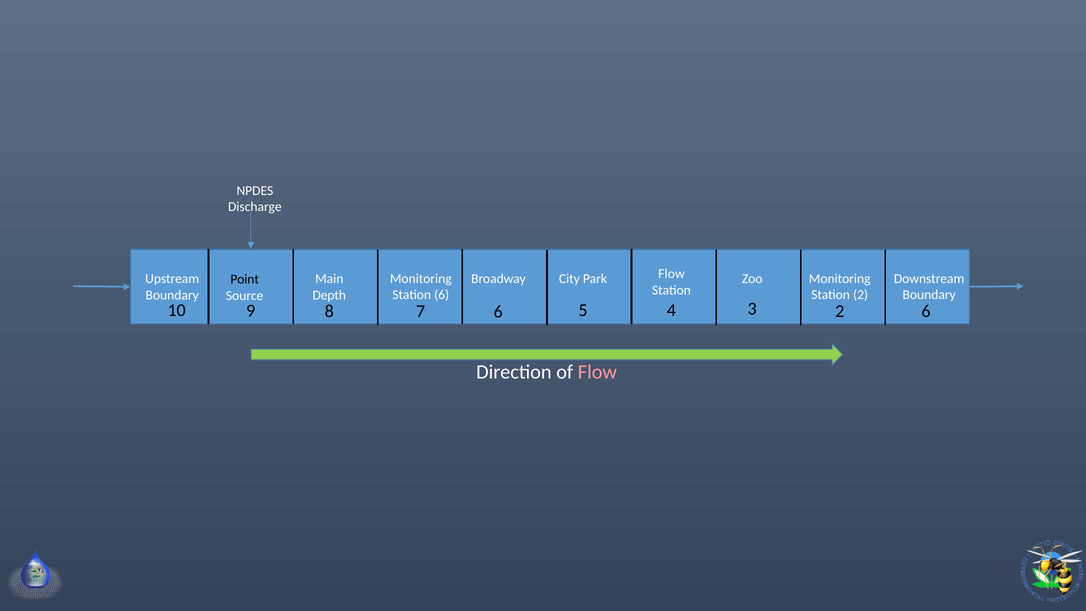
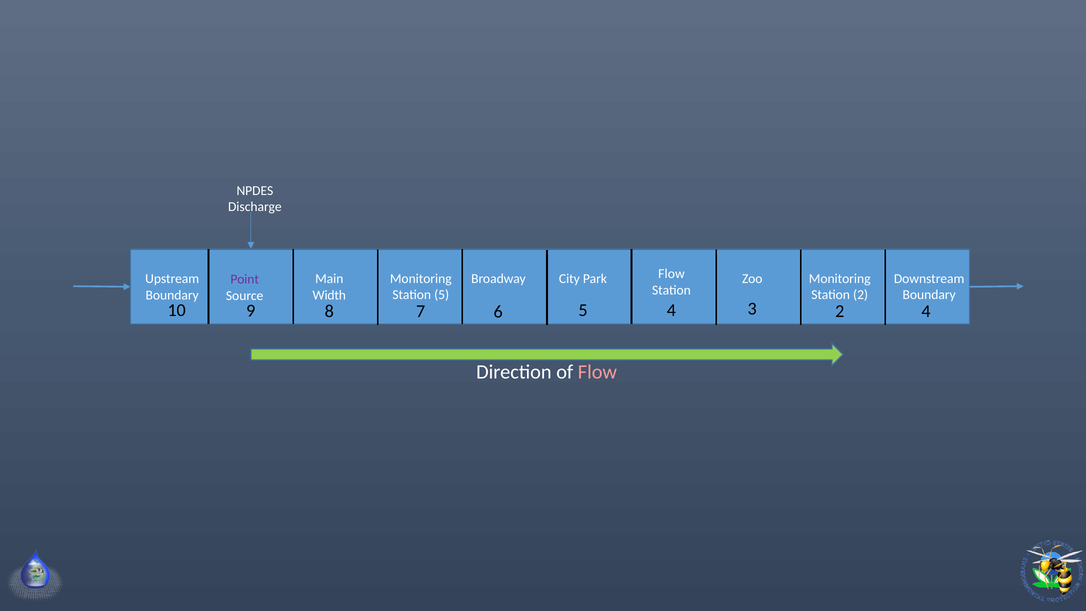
Point colour: black -> purple (245, 279)
Depth: Depth -> Width (329, 295)
Station 6: 6 -> 5 (442, 295)
2 6: 6 -> 4 (926, 311)
